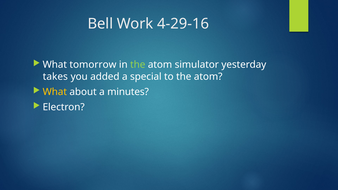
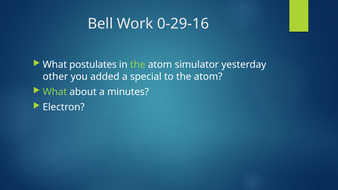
4-29-16: 4-29-16 -> 0-29-16 (183, 24)
tomorrow: tomorrow -> postulates (93, 65)
takes: takes -> other (55, 77)
What colour: yellow -> light green (55, 92)
